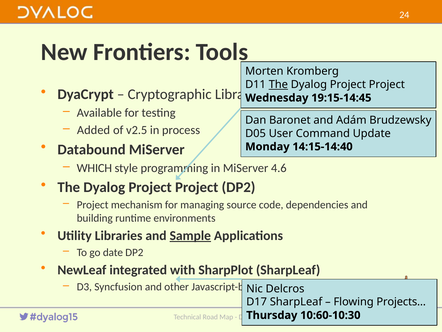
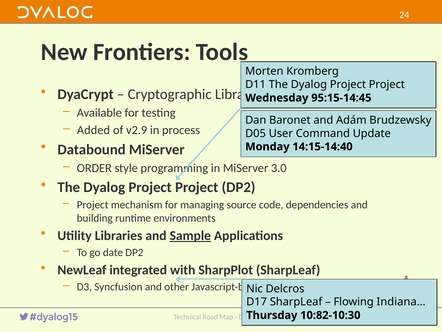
The underline: present -> none (278, 84)
19:15-14:45: 19:15-14:45 -> 95:15-14:45 (341, 98)
v2.5: v2.5 -> v2.9 (137, 130)
WHICH: WHICH -> ORDER (94, 168)
4.6: 4.6 -> 3.0 (279, 168)
Projects…: Projects… -> Indiana… (401, 302)
10:60-10:30: 10:60-10:30 -> 10:82-10:30 (330, 315)
